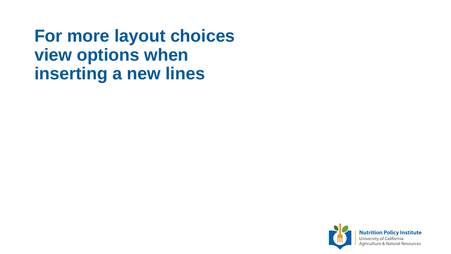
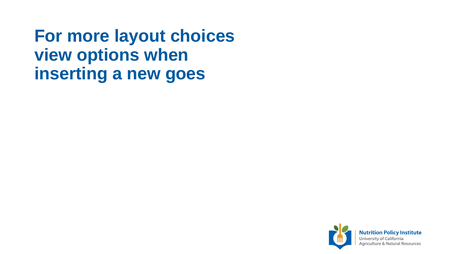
lines: lines -> goes (185, 74)
